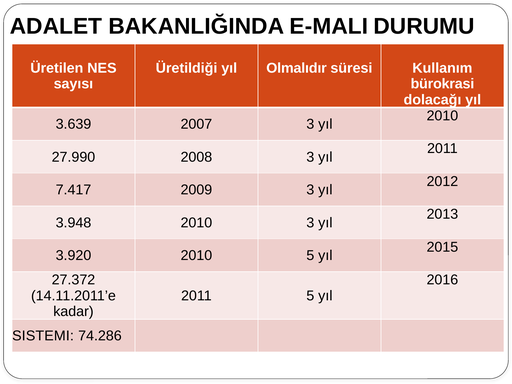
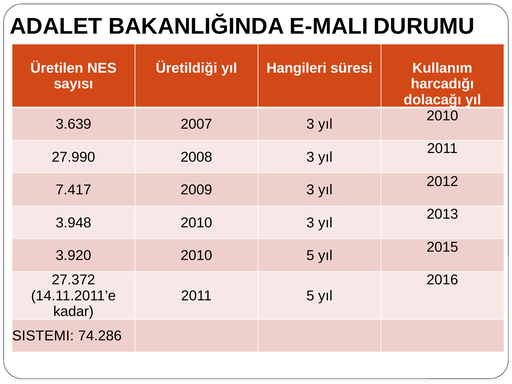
Olmalıdır: Olmalıdır -> Hangileri (296, 68)
bürokrasi: bürokrasi -> harcadığı (442, 84)
